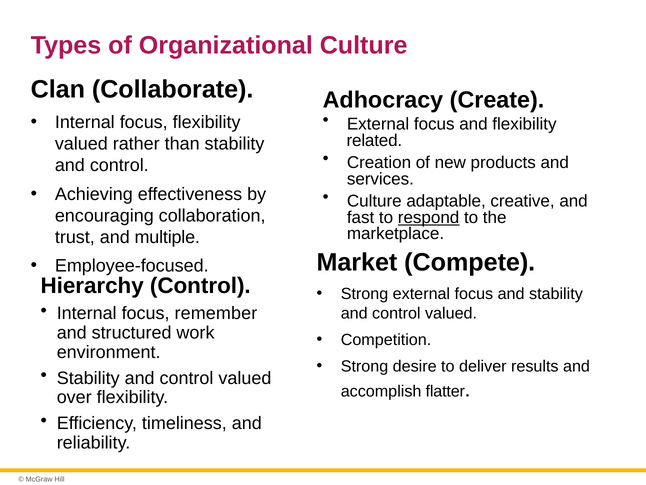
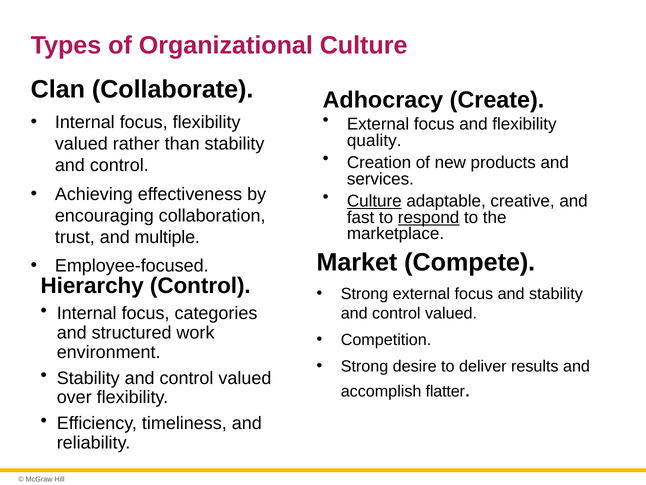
related: related -> quality (374, 140)
Culture underline: none -> present (374, 201)
remember: remember -> categories (216, 313)
